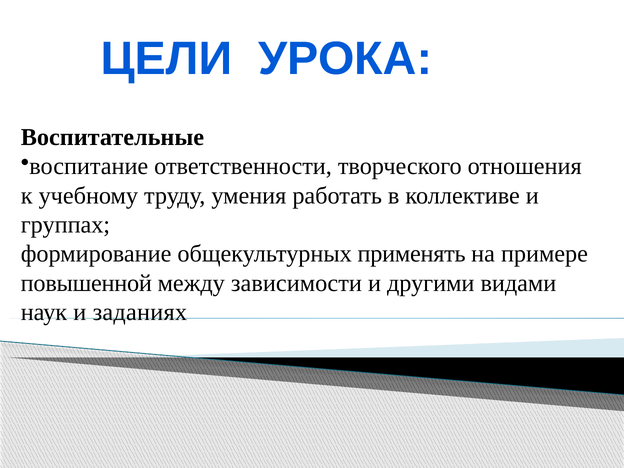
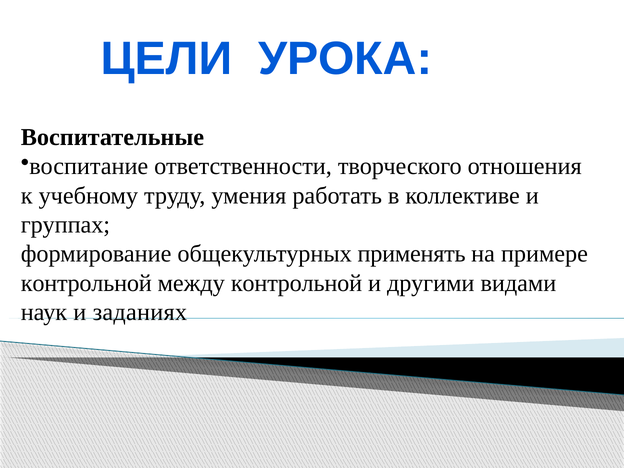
повышенной: повышенной -> контрольной (86, 283)
между зависимости: зависимости -> контрольной (297, 283)
